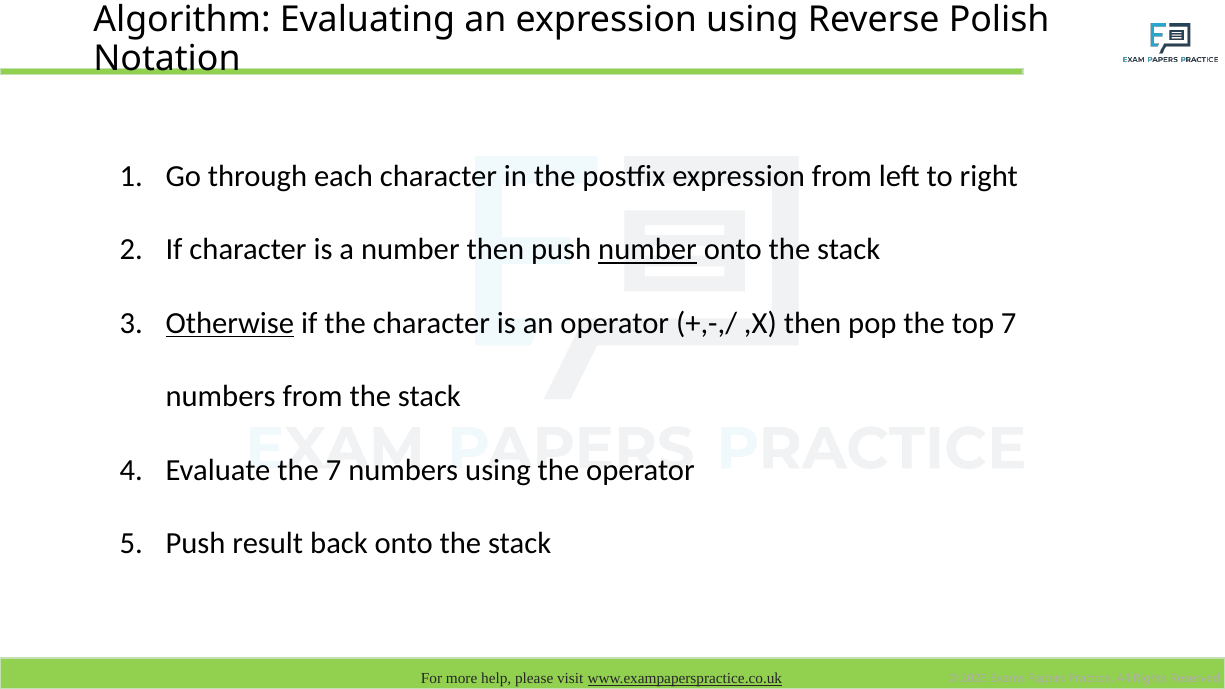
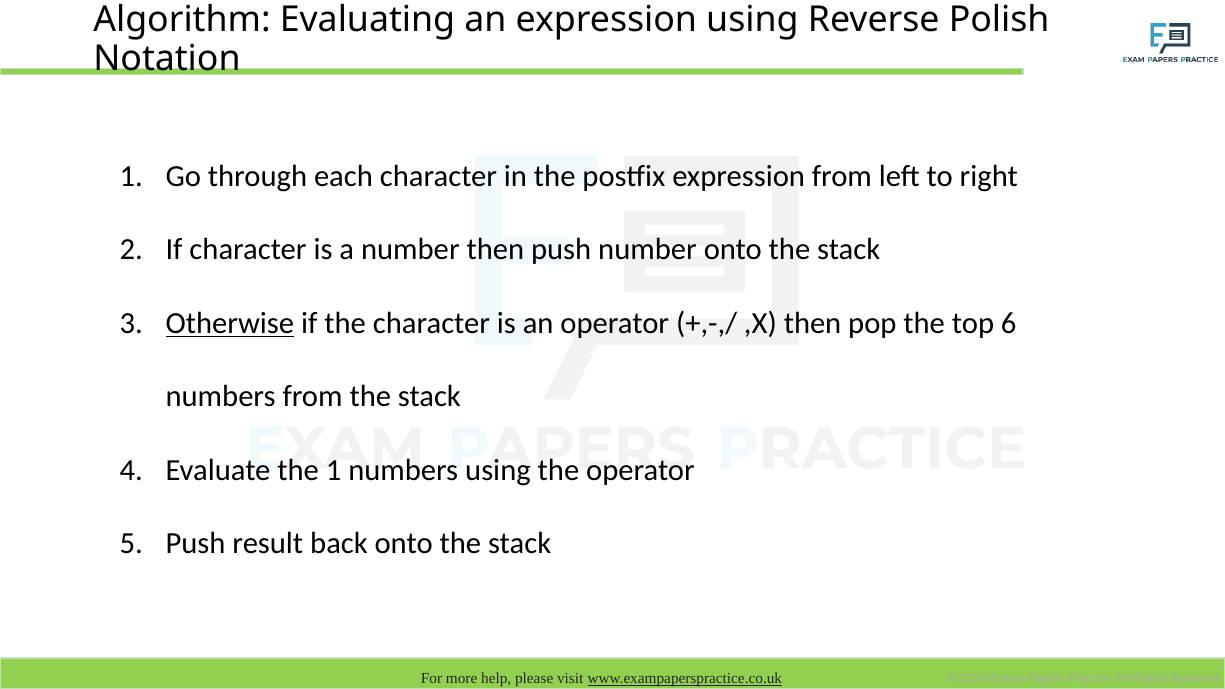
number underline: present -> none (648, 250)
top 7: 7 -> 6 (1009, 323)
the 7: 7 -> 1 (334, 470)
